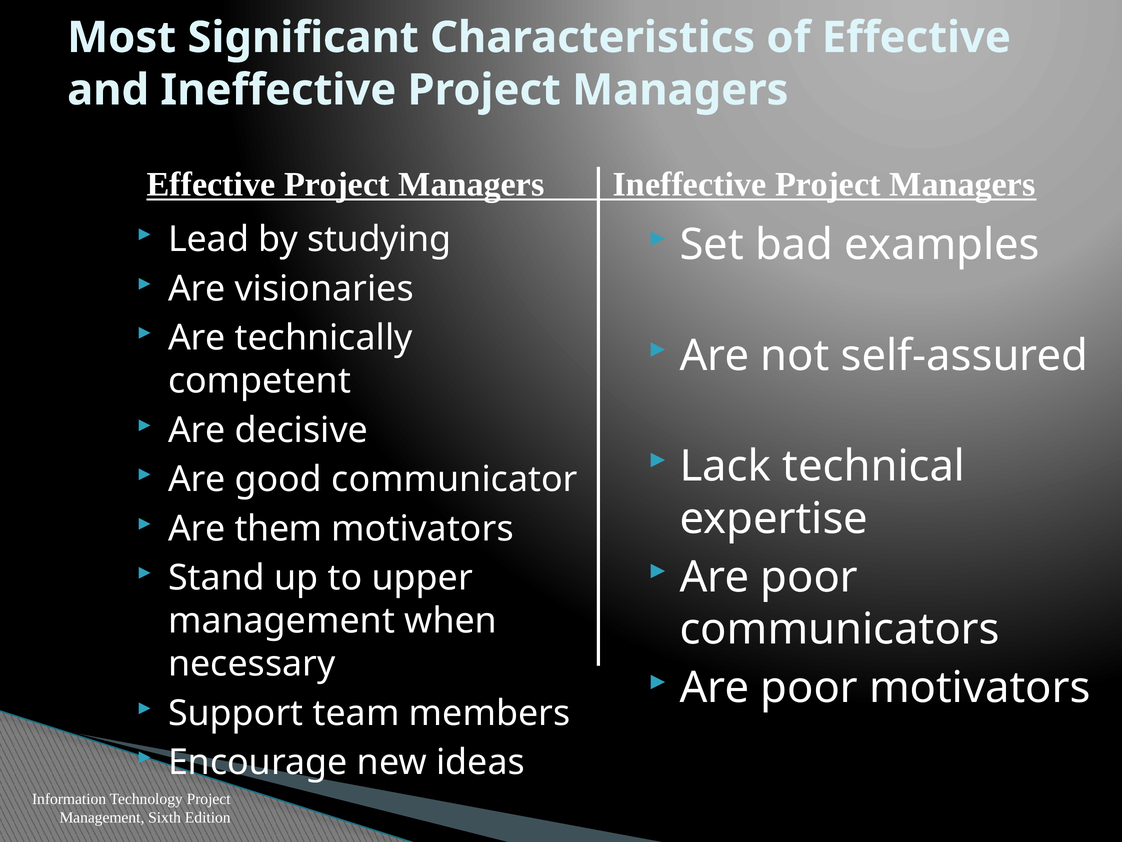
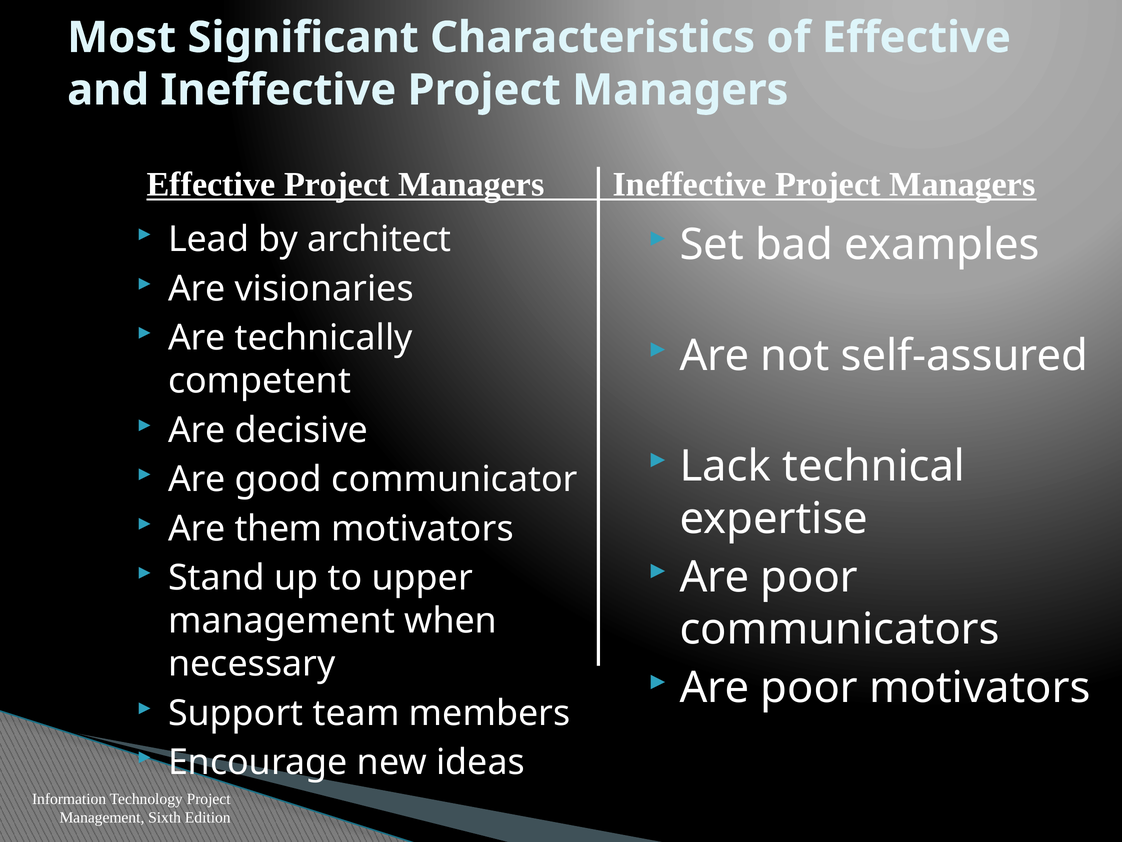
studying: studying -> architect (379, 240)
